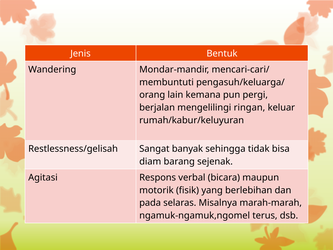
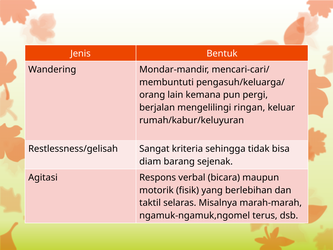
banyak: banyak -> kriteria (187, 149)
pada: pada -> taktil (150, 203)
